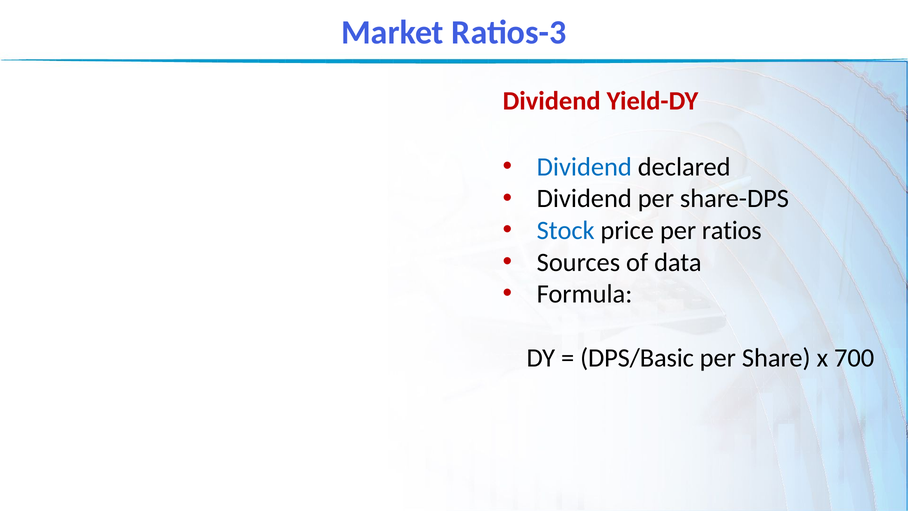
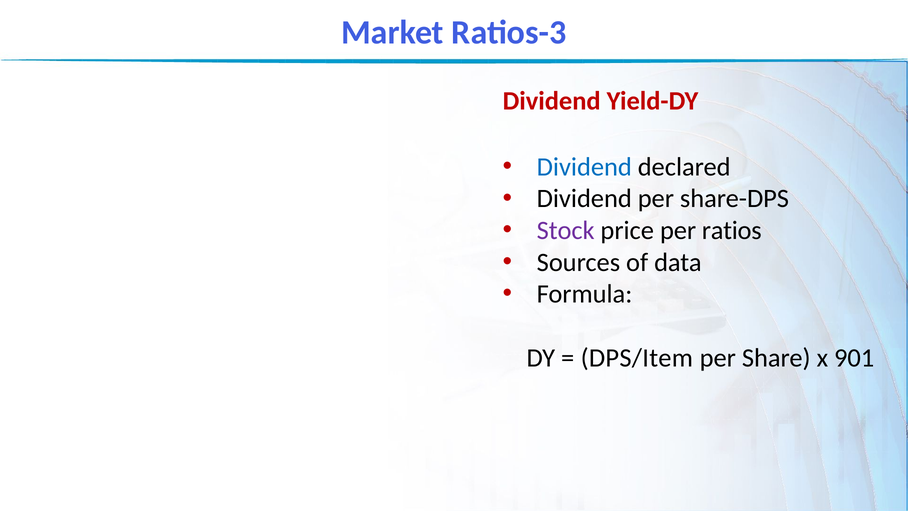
Stock colour: blue -> purple (566, 230)
DPS/Basic: DPS/Basic -> DPS/Item (637, 358)
700: 700 -> 901 (854, 358)
